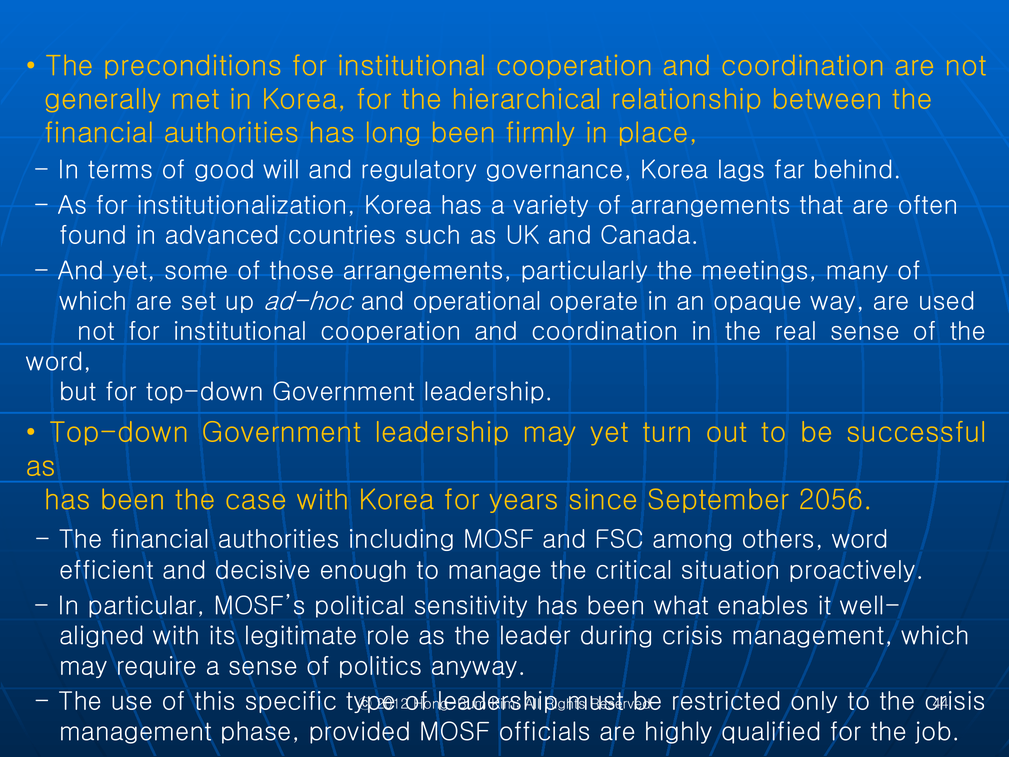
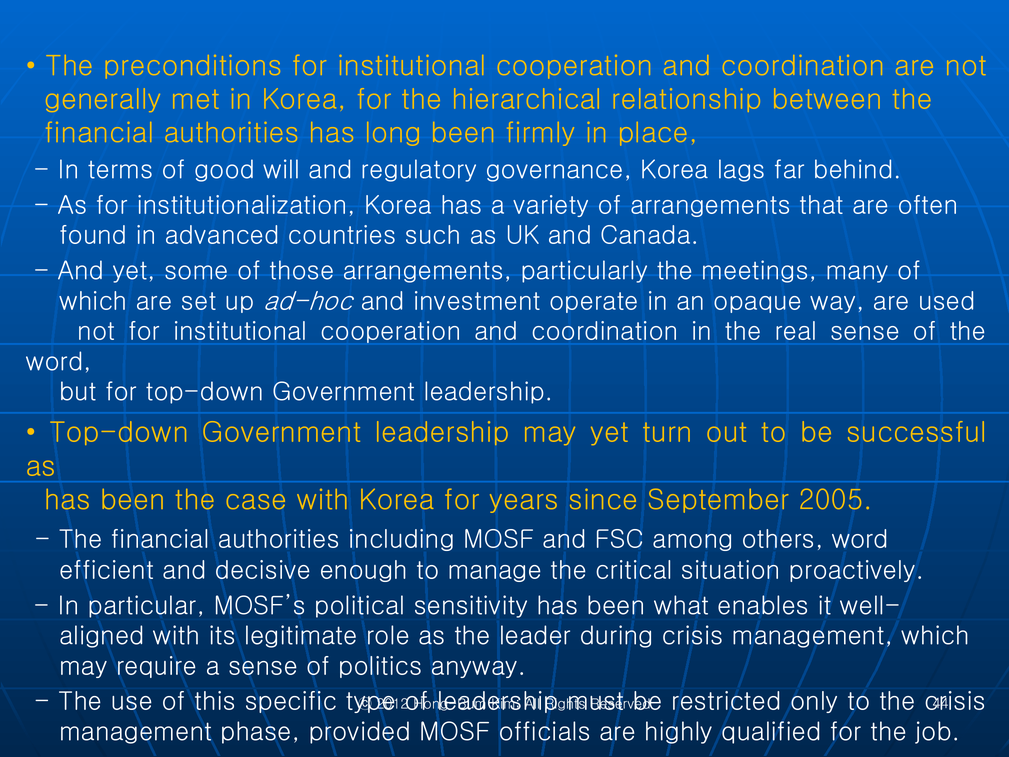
operational: operational -> investment (477, 301)
2056: 2056 -> 2005 (836, 500)
